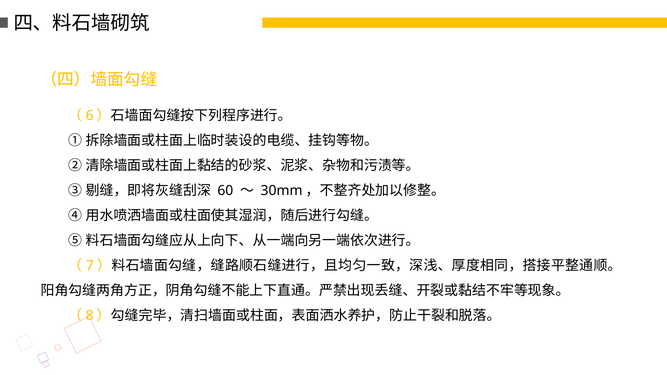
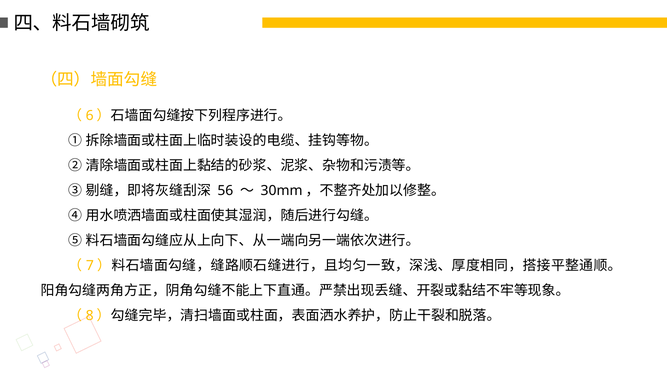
60: 60 -> 56 (225, 191)
